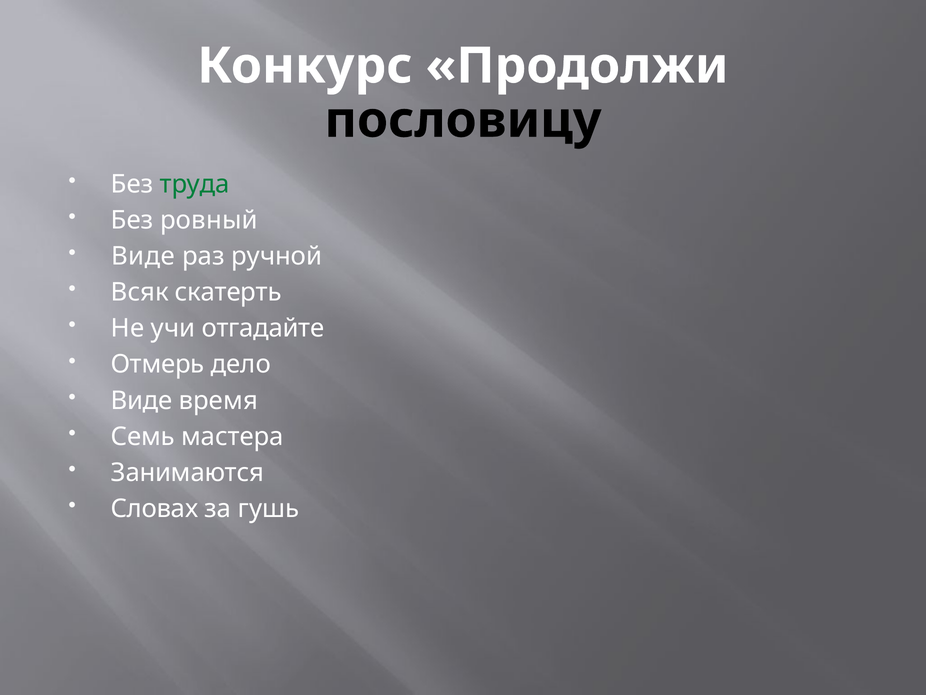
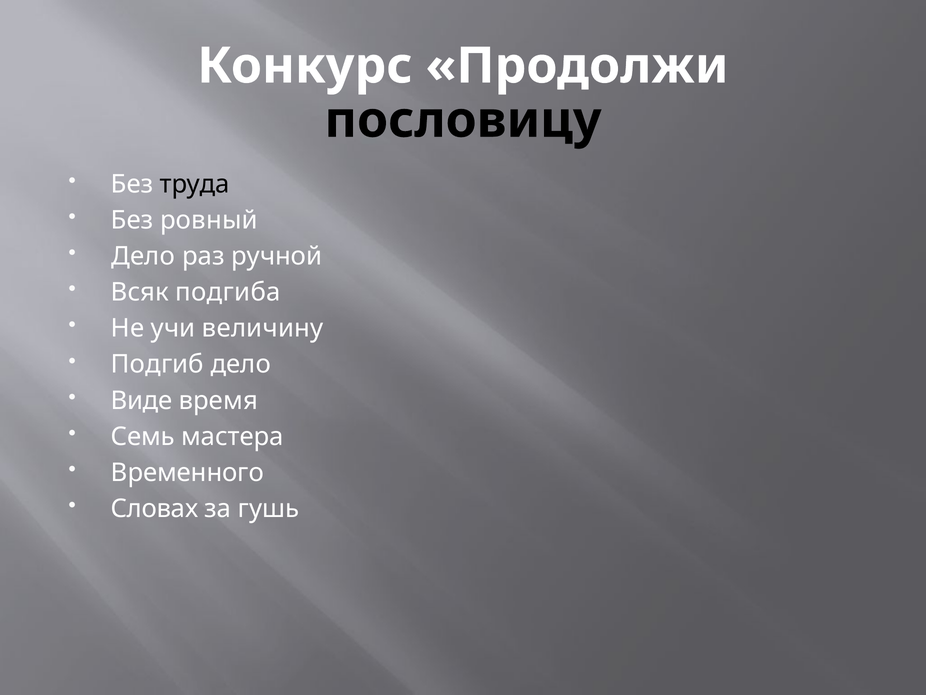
труда colour: green -> black (195, 184)
Виде: Виде -> Дело (143, 256)
скатерть: скатерть -> подгиба (228, 292)
отгадайте: отгадайте -> величину (263, 328)
Отмерь: Отмерь -> Подгиб (157, 364)
Занимаются: Занимаются -> Временного (187, 472)
